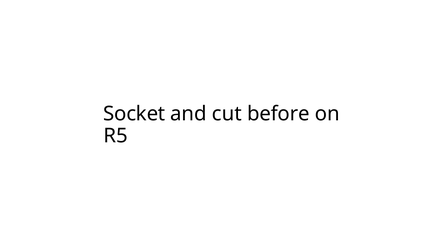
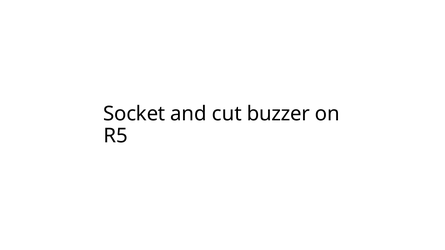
before: before -> buzzer (278, 114)
